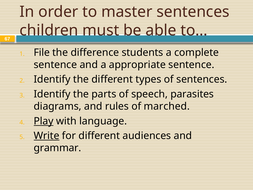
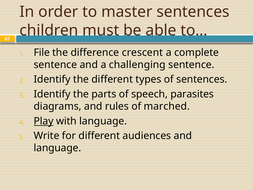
students: students -> crescent (142, 52)
appropriate: appropriate -> challenging (137, 65)
Write underline: present -> none (47, 136)
grammar: grammar -> language (57, 148)
